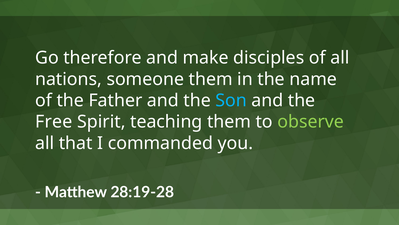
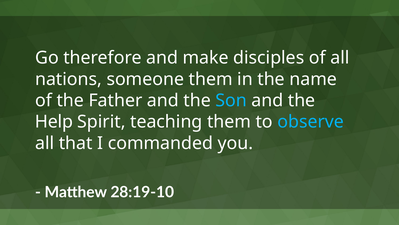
Free: Free -> Help (54, 122)
observe colour: light green -> light blue (311, 122)
28:19-28: 28:19-28 -> 28:19-10 (142, 192)
